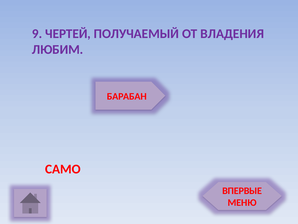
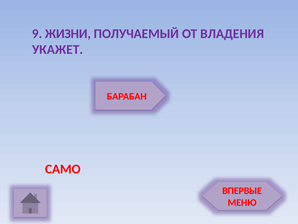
ЧЕРТЕЙ: ЧЕРТЕЙ -> ЖИЗНИ (68, 34)
ЛЮБИМ: ЛЮБИМ -> УКАЖЕТ (58, 50)
